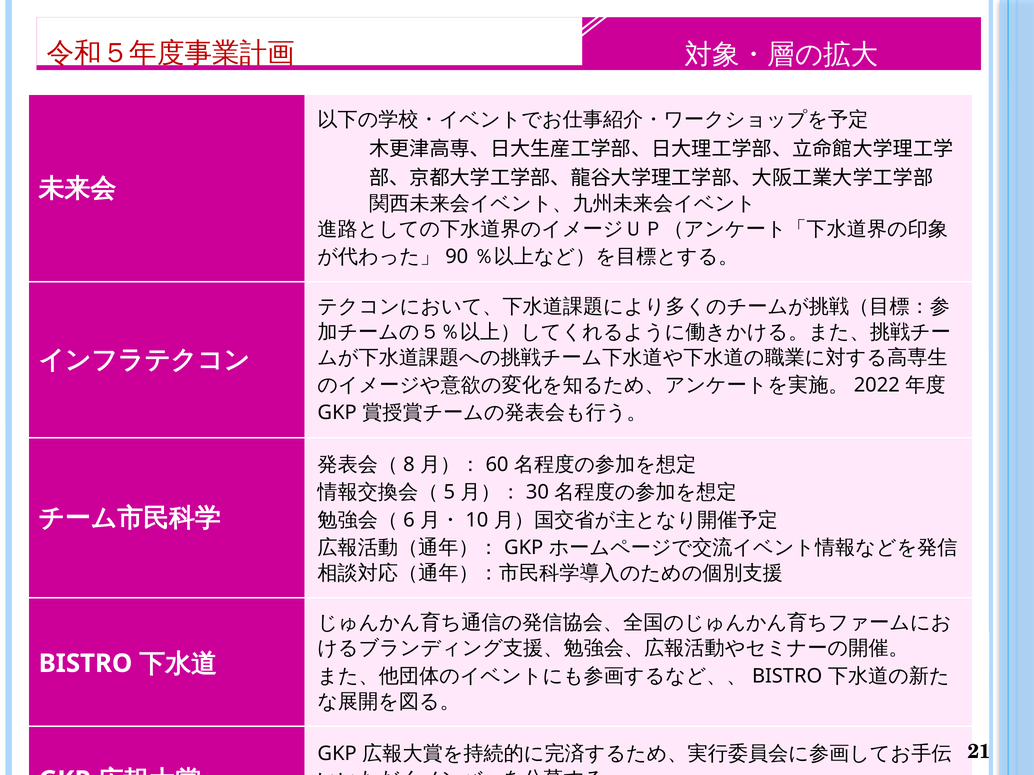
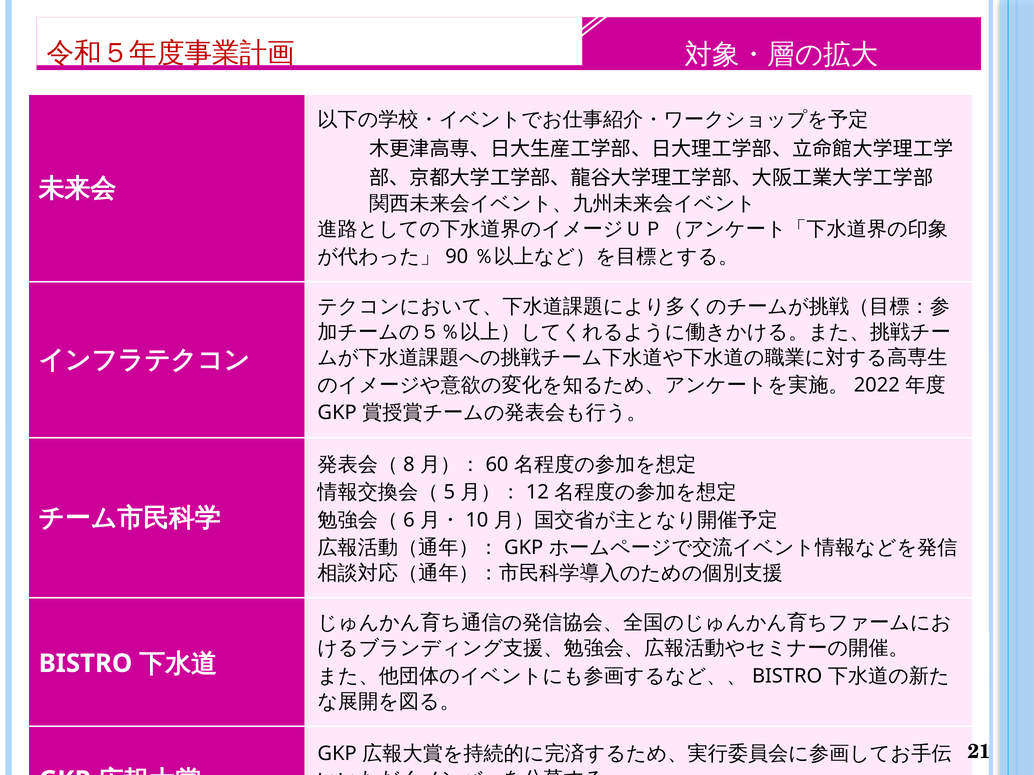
30: 30 -> 12 (537, 493)
